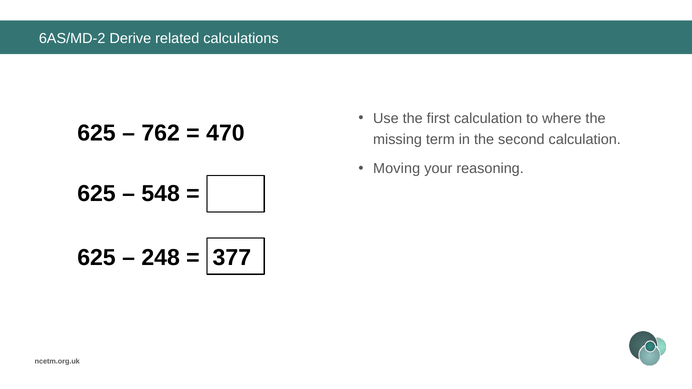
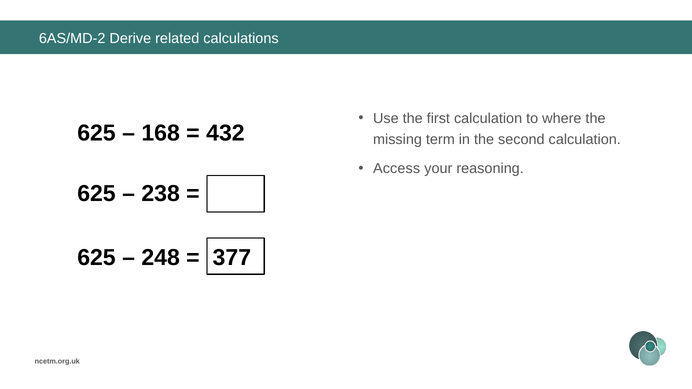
762: 762 -> 168 (161, 133)
470: 470 -> 432 (225, 133)
Moving: Moving -> Access (397, 169)
548: 548 -> 238 (161, 194)
